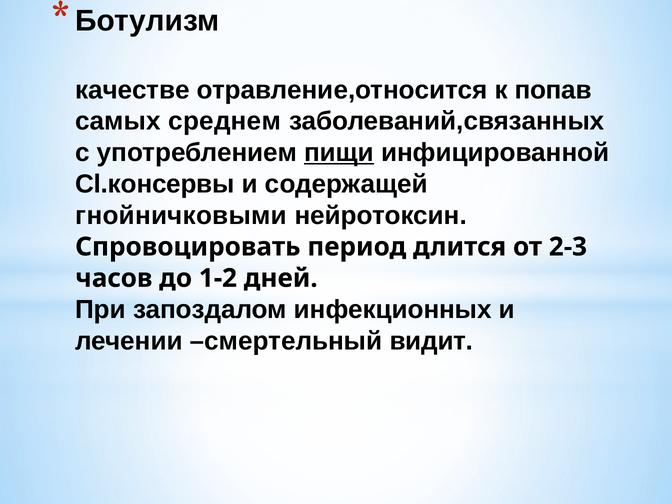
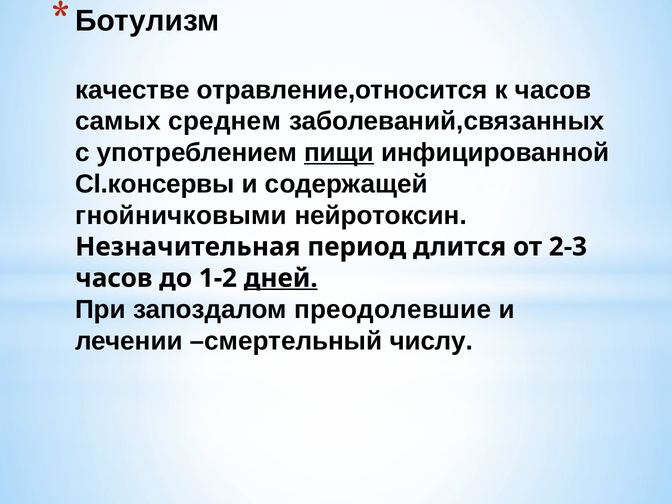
к попав: попав -> часов (553, 90)
Спровоцировать: Спровоцировать -> Незначительная (188, 247)
дней underline: none -> present (281, 278)
инфекционных: инфекционных -> преодолевшие (393, 310)
видит: видит -> числу (431, 341)
